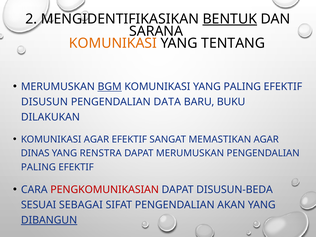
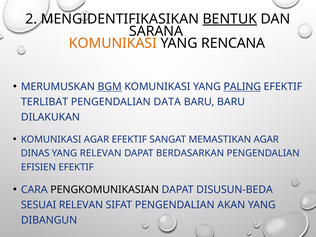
TENTANG: TENTANG -> RENCANA (233, 43)
PALING underline: none -> present (242, 87)
DISUSUN: DISUSUN -> TERLIBAT (45, 102)
BARU BUKU: BUKU -> BARU (231, 102)
YANG RENSTRA: RENSTRA -> RELEVAN (101, 153)
DAPAT MERUMUSKAN: MERUMUSKAN -> BERDASARKAN (190, 153)
PALING: PALING -> EFISIEN (38, 167)
PENGKOMUNIKASIAN colour: red -> black (105, 190)
SESUAI SEBAGAI: SEBAGAI -> RELEVAN (81, 205)
DIBANGUN underline: present -> none (49, 220)
